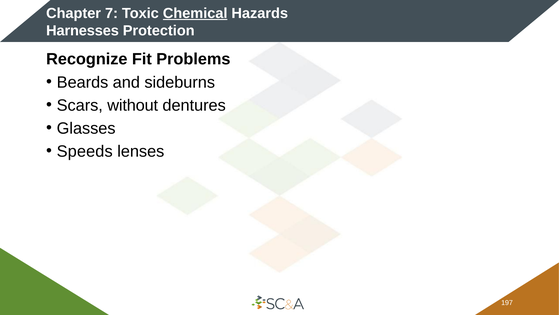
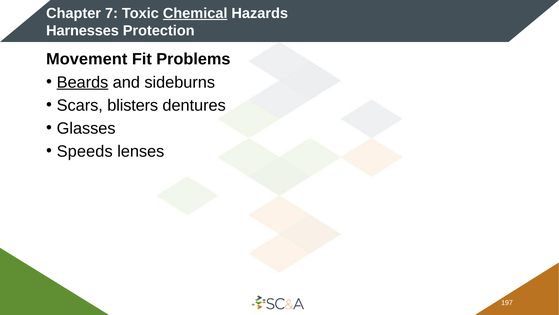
Recognize: Recognize -> Movement (87, 59)
Beards underline: none -> present (83, 82)
without: without -> blisters (133, 105)
